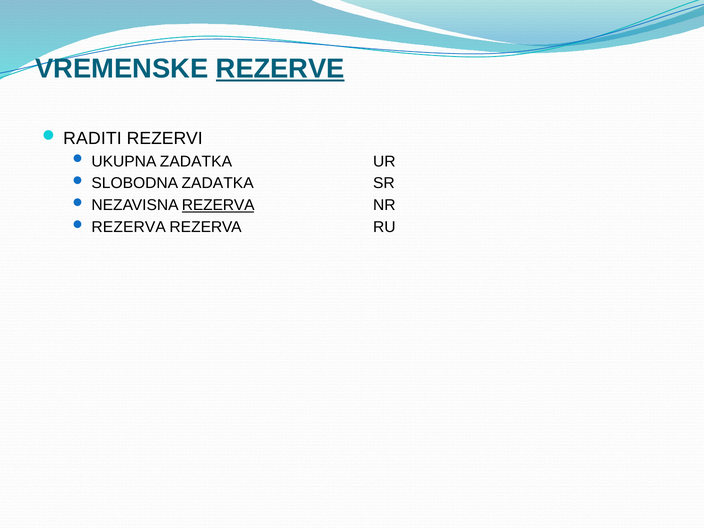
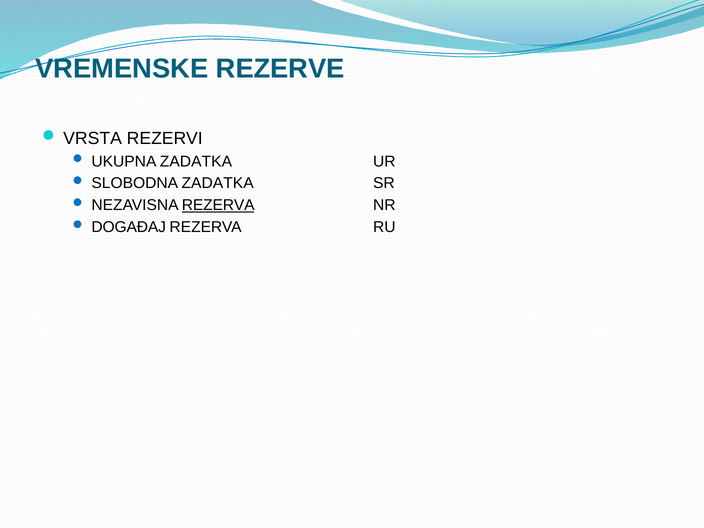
REZERVE underline: present -> none (280, 69)
RADITI: RADITI -> VRSTA (93, 139)
REZERVA: REZERVA -> DOGAĐAJ (129, 227)
